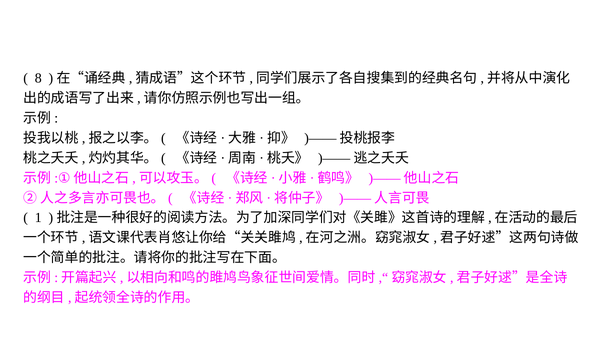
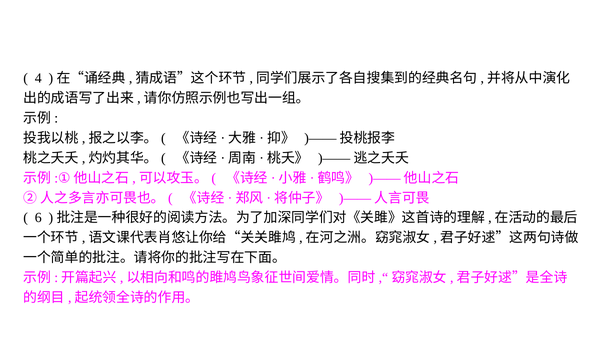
8: 8 -> 4 (38, 78)
1: 1 -> 6 (38, 218)
